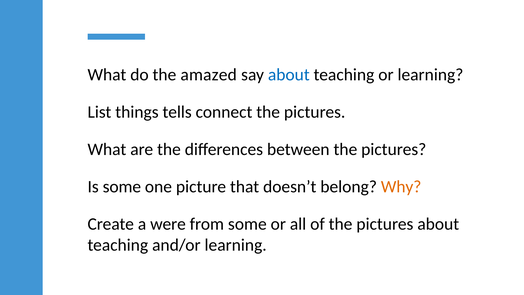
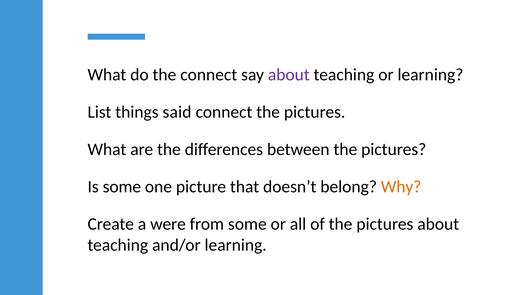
the amazed: amazed -> connect (209, 75)
about colour: blue -> purple (289, 75)
tells: tells -> said (177, 112)
